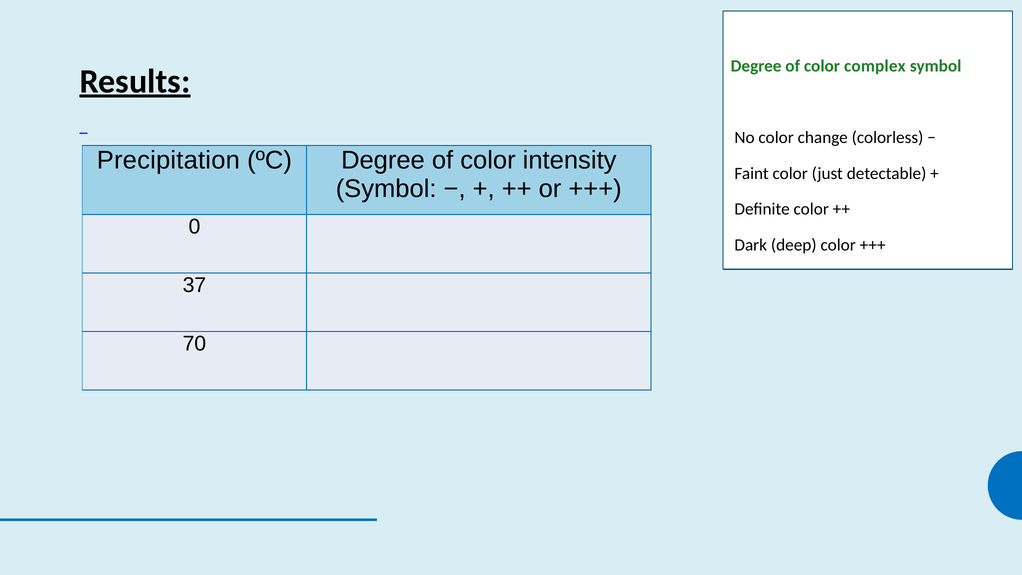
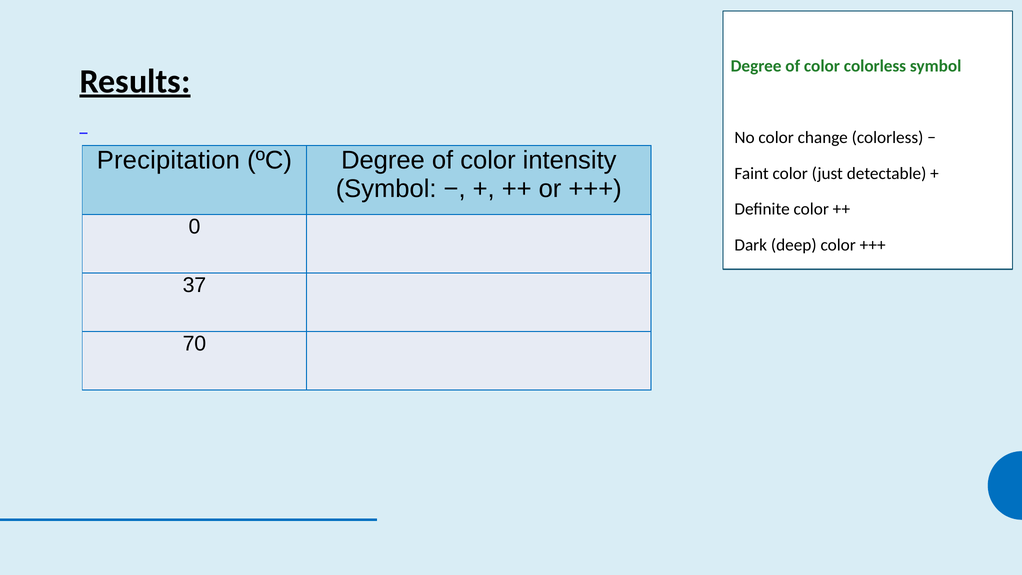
color complex: complex -> colorless (875, 66)
